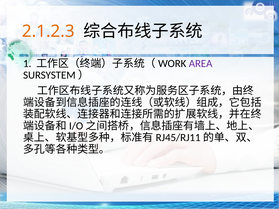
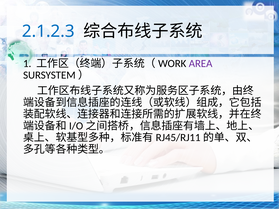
2.1.2.3 colour: orange -> blue (48, 31)
